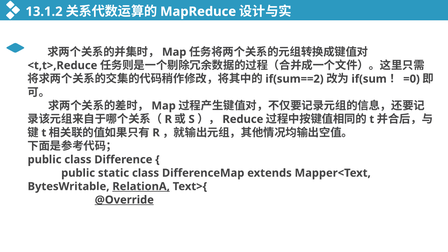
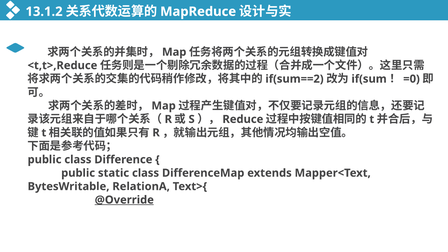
RelationA underline: present -> none (141, 186)
